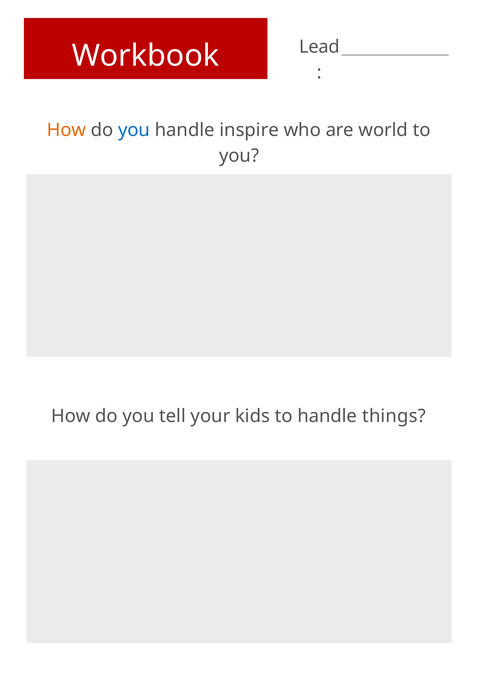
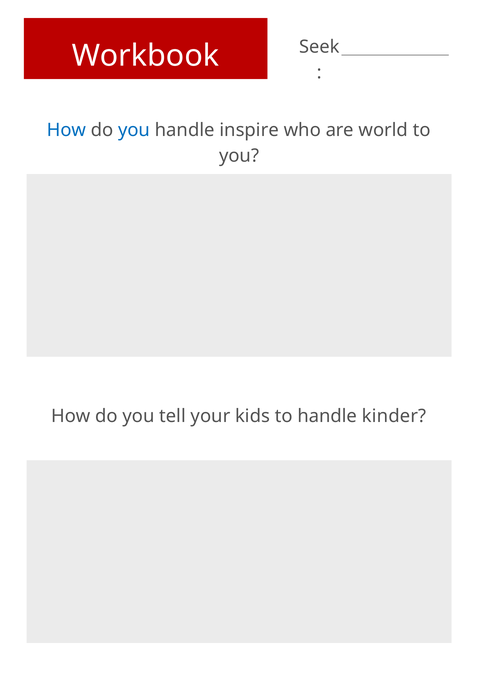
Lead: Lead -> Seek (319, 47)
How colour: orange -> blue (66, 130)
things: things -> kinder (394, 416)
